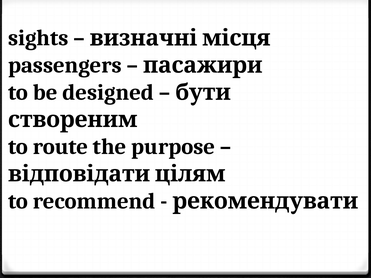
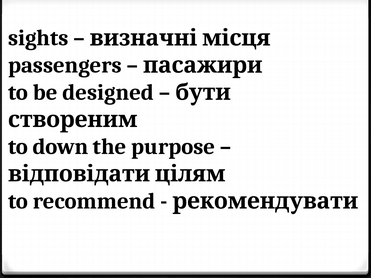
route: route -> down (60, 147)
